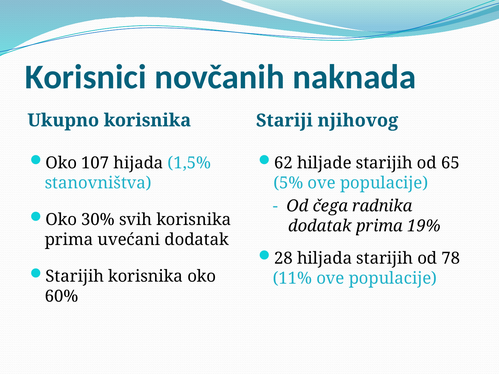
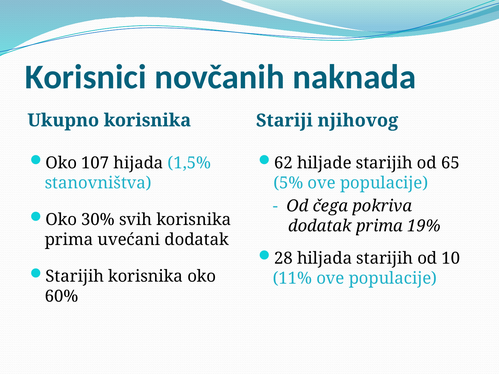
radnika: radnika -> pokriva (382, 206)
78: 78 -> 10 (451, 259)
